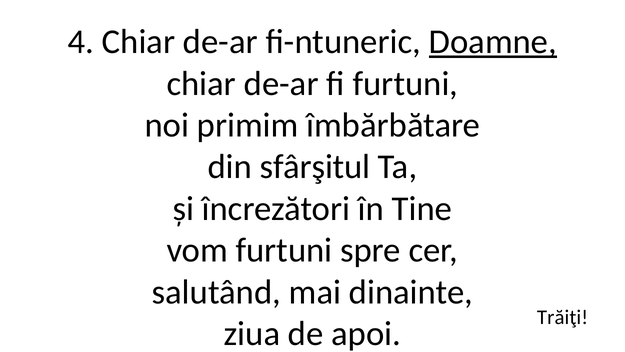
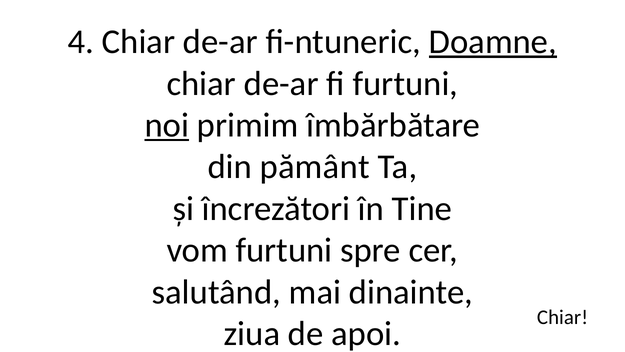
noi underline: none -> present (167, 125)
sfârşitul: sfârşitul -> pământ (315, 167)
Trăiţi: Trăiţi -> Chiar (563, 317)
